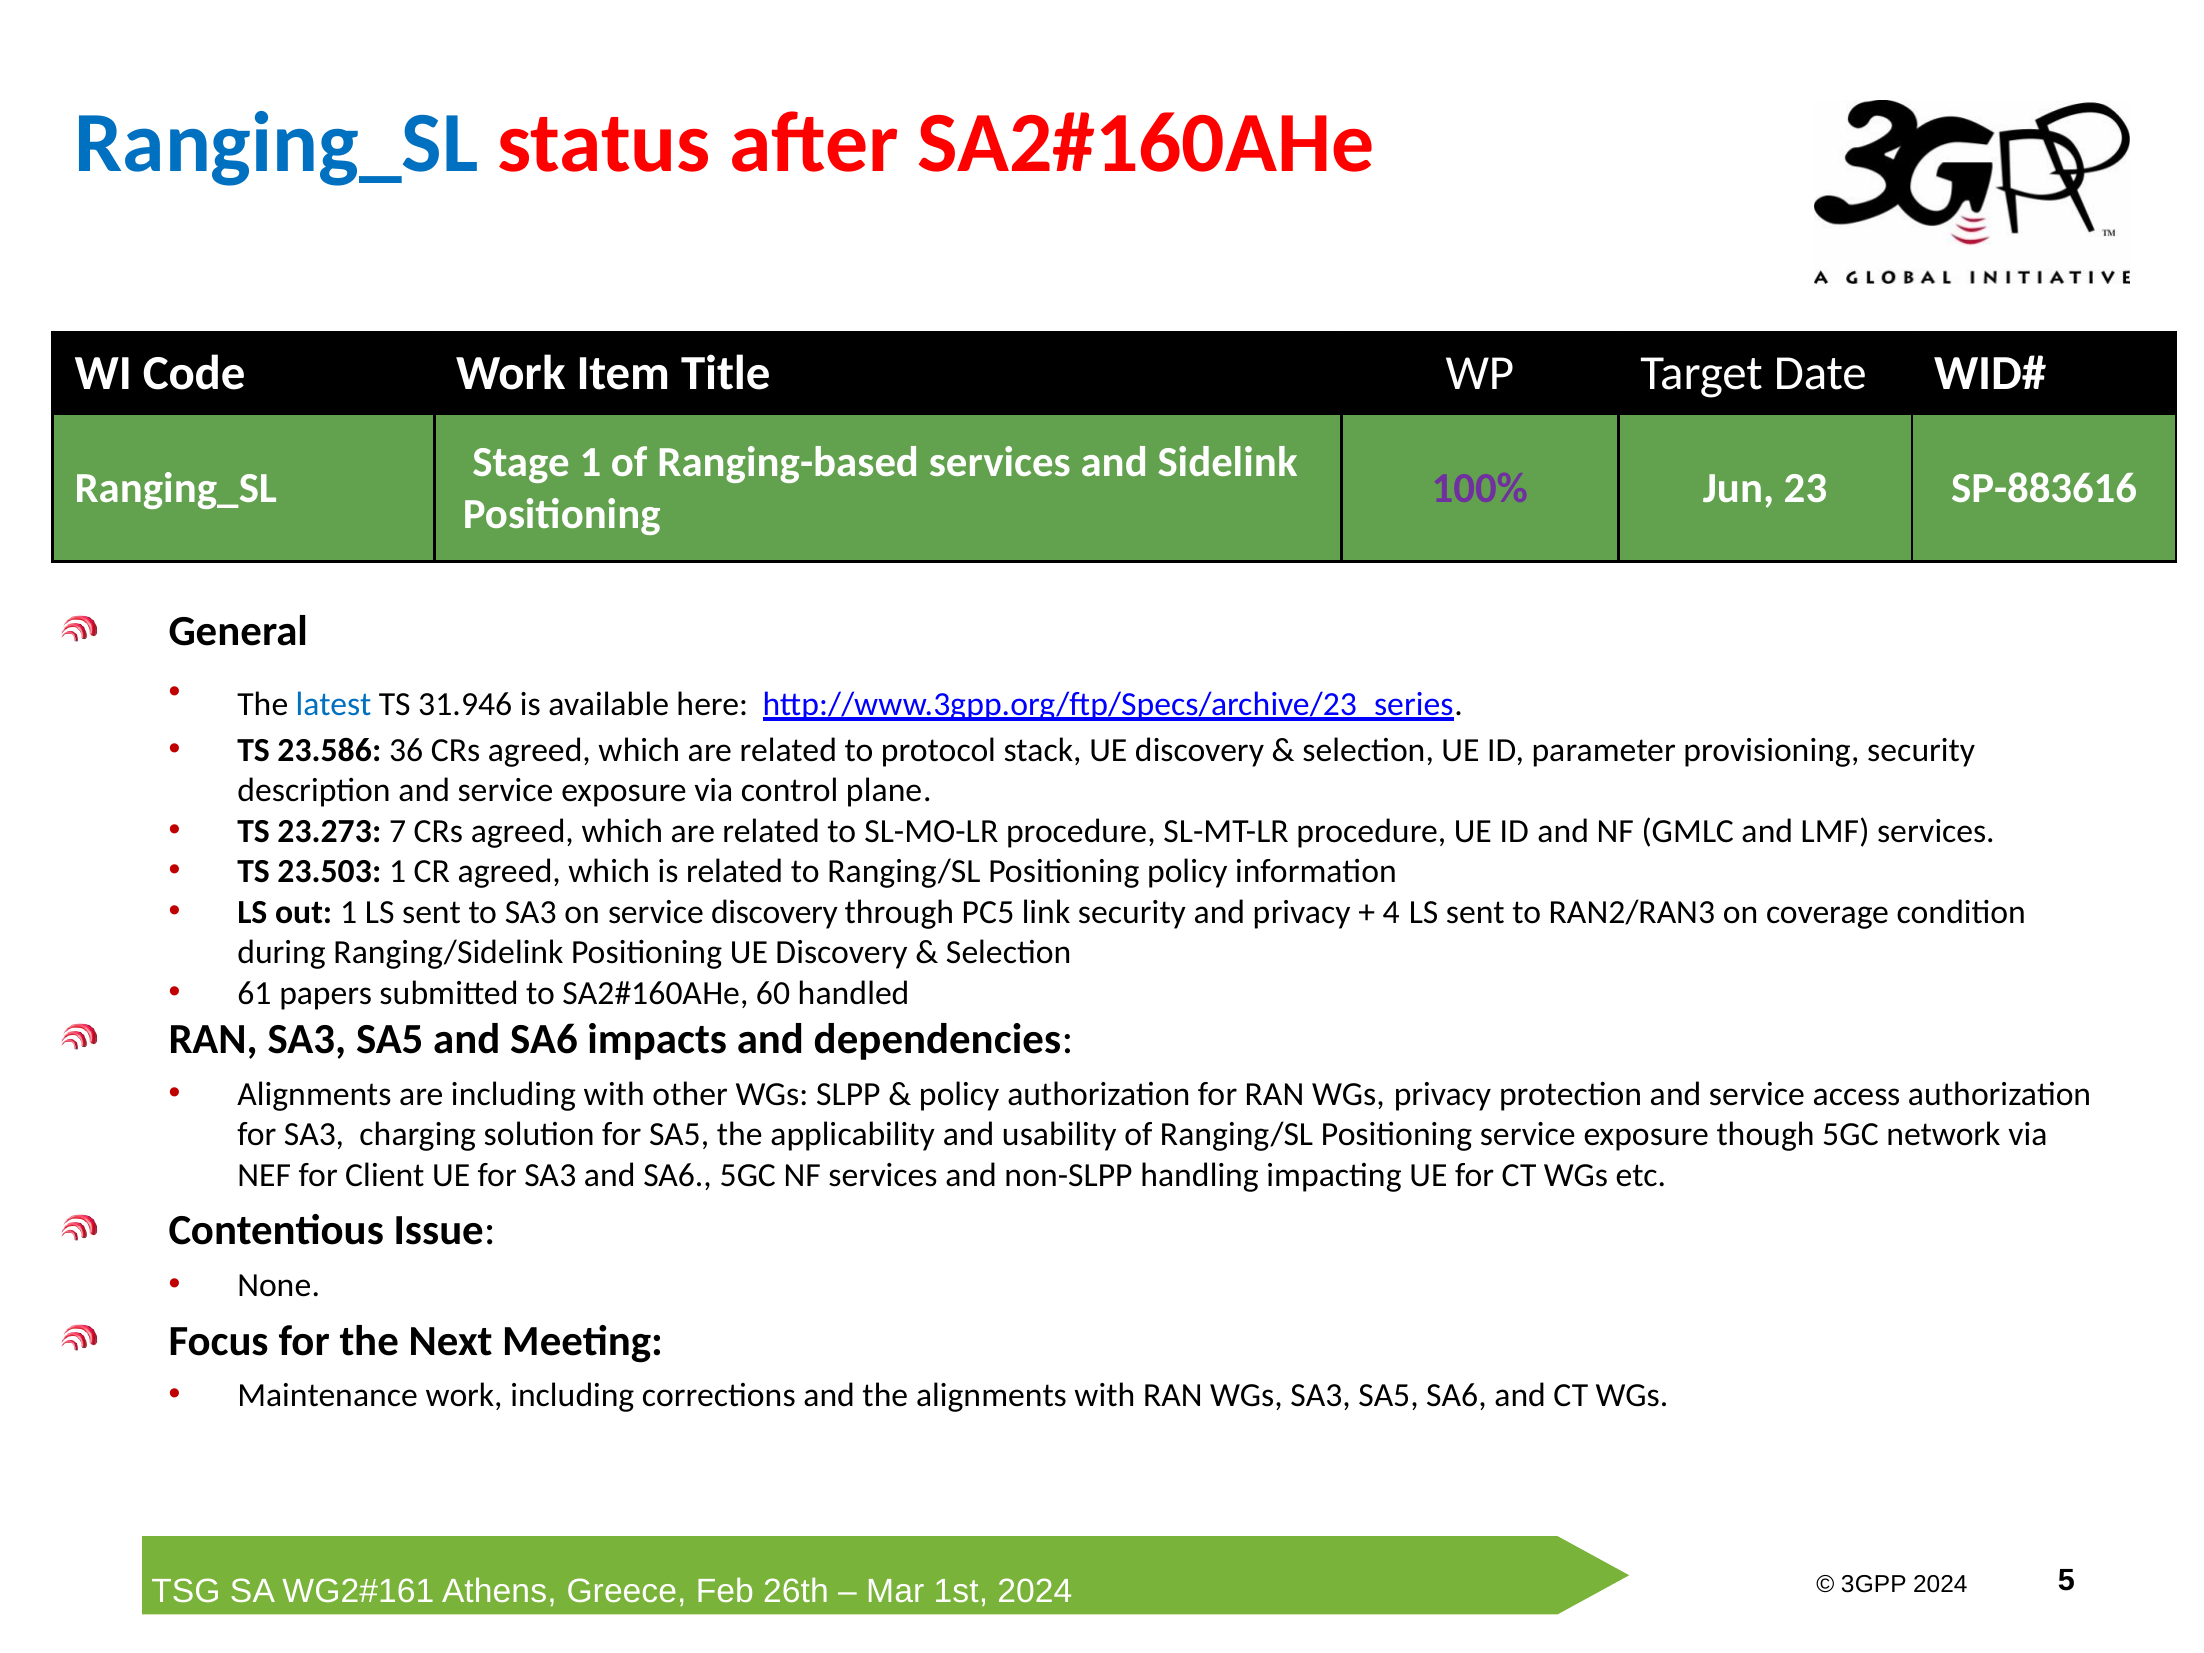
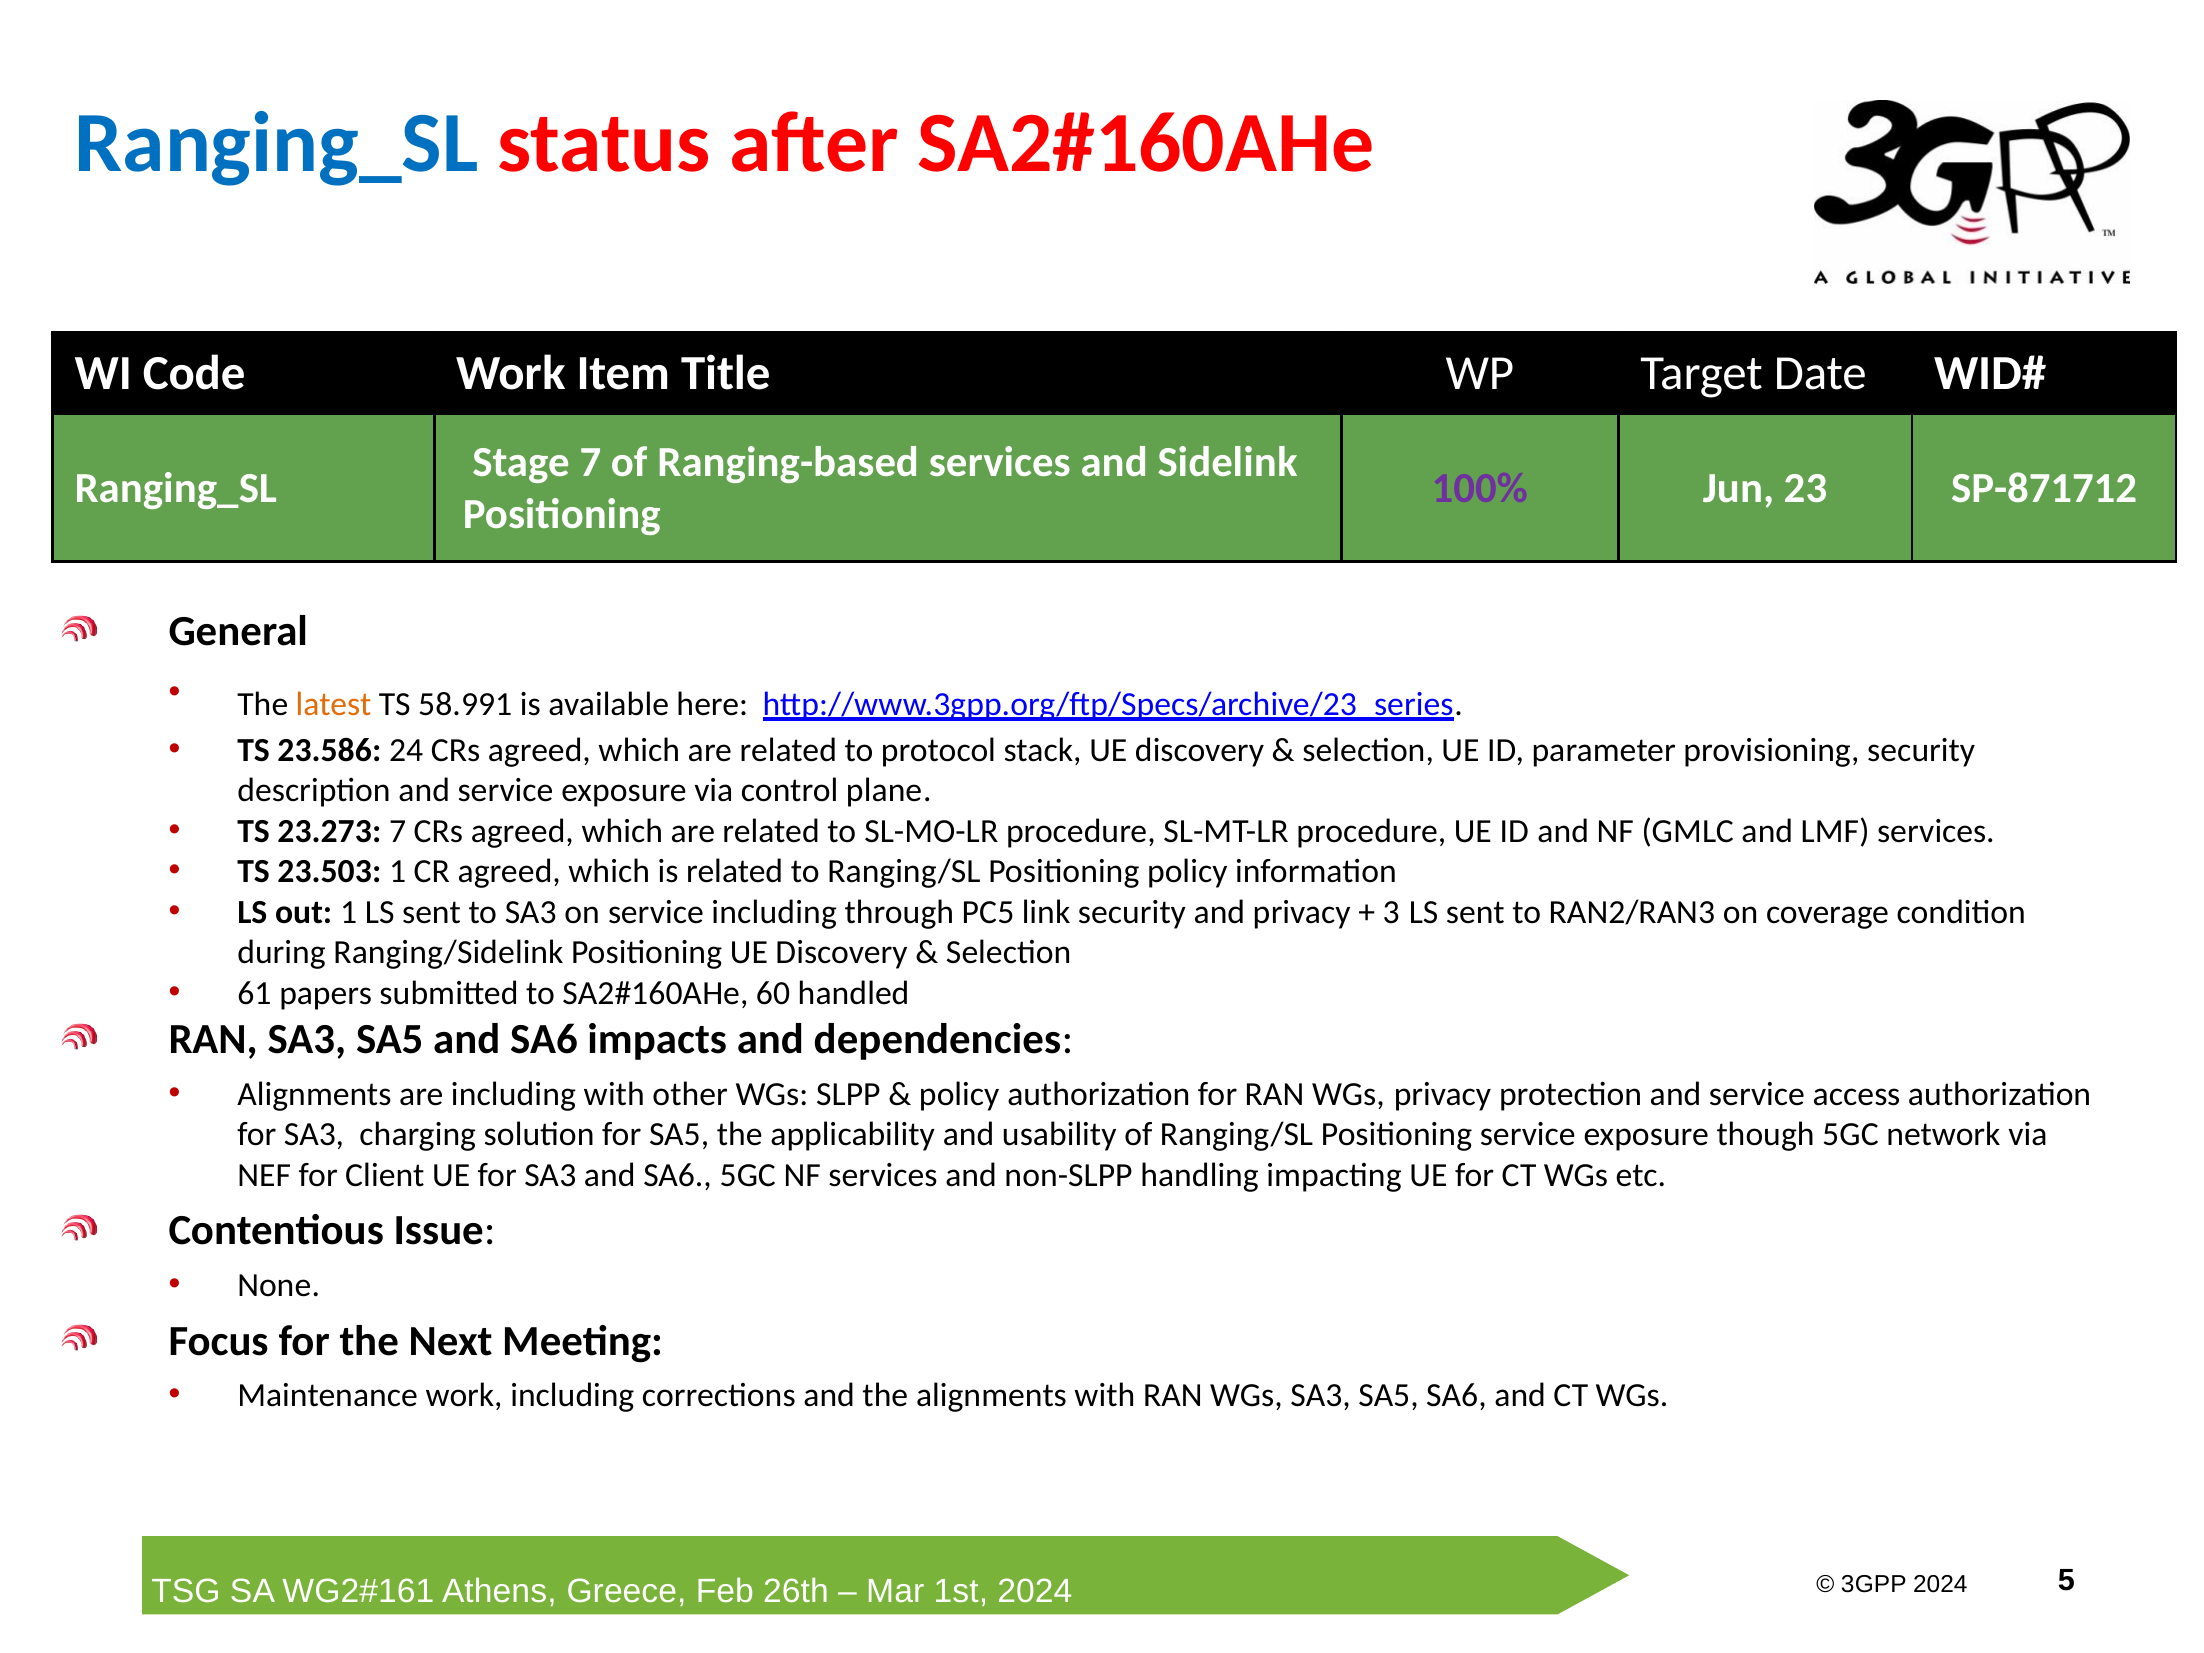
Stage 1: 1 -> 7 (590, 462)
SP-883616: SP-883616 -> SP-871712 (2044, 488)
latest colour: blue -> orange (334, 704)
31.946: 31.946 -> 58.991 (465, 704)
36: 36 -> 24 (406, 750)
service discovery: discovery -> including (774, 912)
4: 4 -> 3 (1391, 912)
